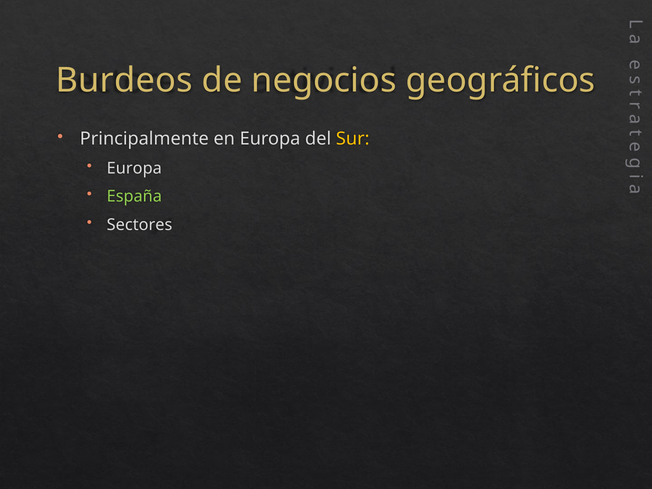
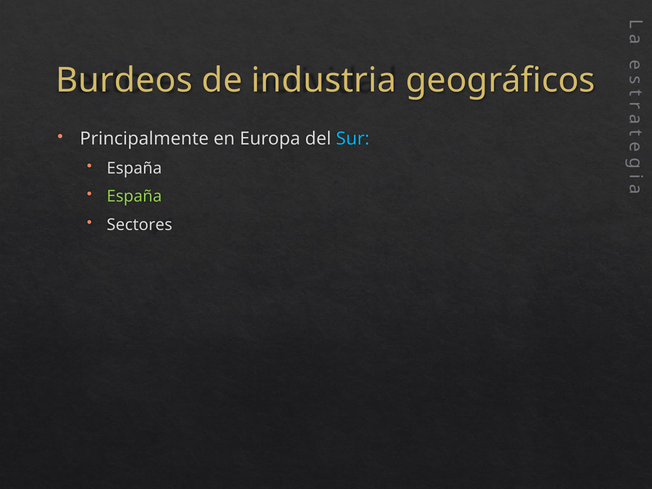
negocios: negocios -> industria (324, 80)
Sur colour: yellow -> light blue (353, 139)
Europa: Europa -> España (134, 168)
